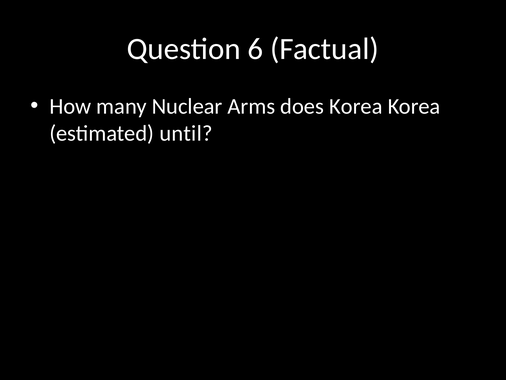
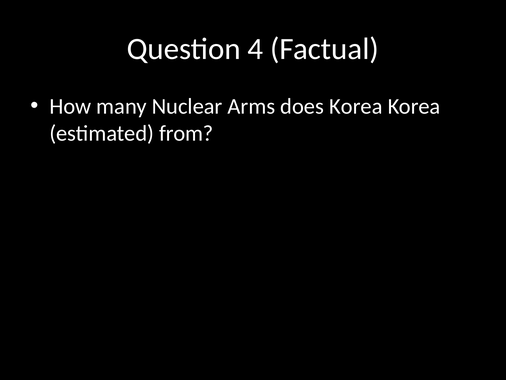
6: 6 -> 4 (255, 49)
until: until -> from (186, 133)
